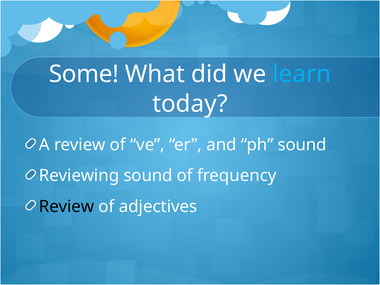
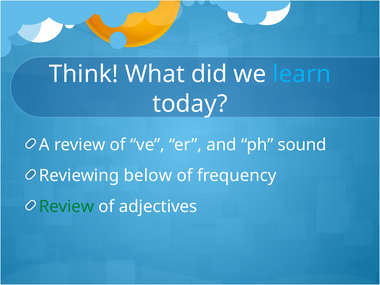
Some: Some -> Think (84, 74)
Reviewing sound: sound -> below (148, 176)
Review colour: black -> green (67, 206)
